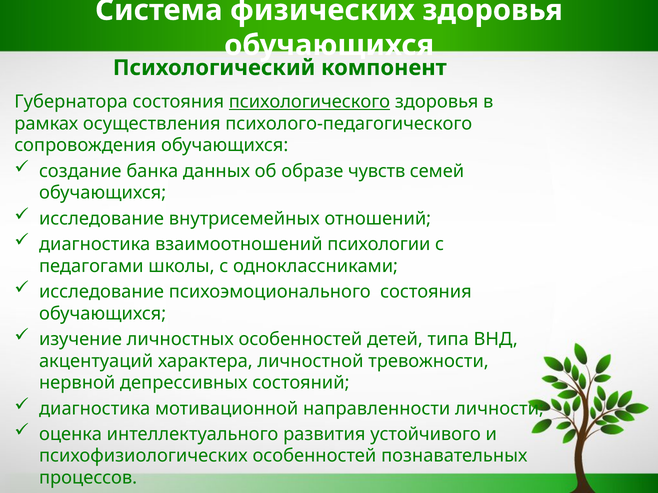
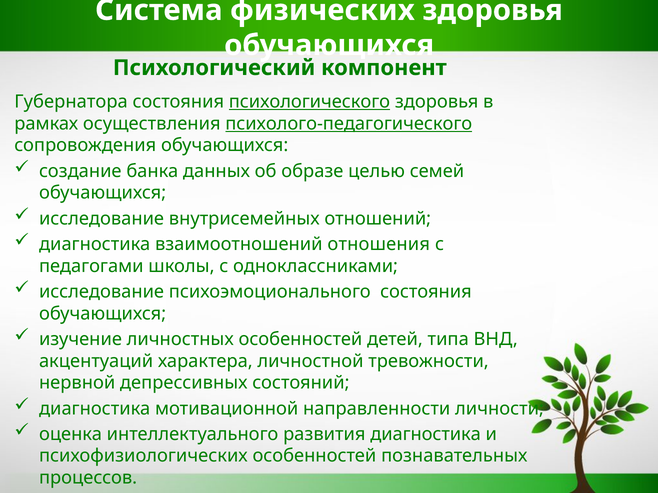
психолого-педагогического underline: none -> present (349, 124)
чувств: чувств -> целью (377, 171)
психологии: психологии -> отношения (379, 244)
развития устойчивого: устойчивого -> диагностика (426, 434)
